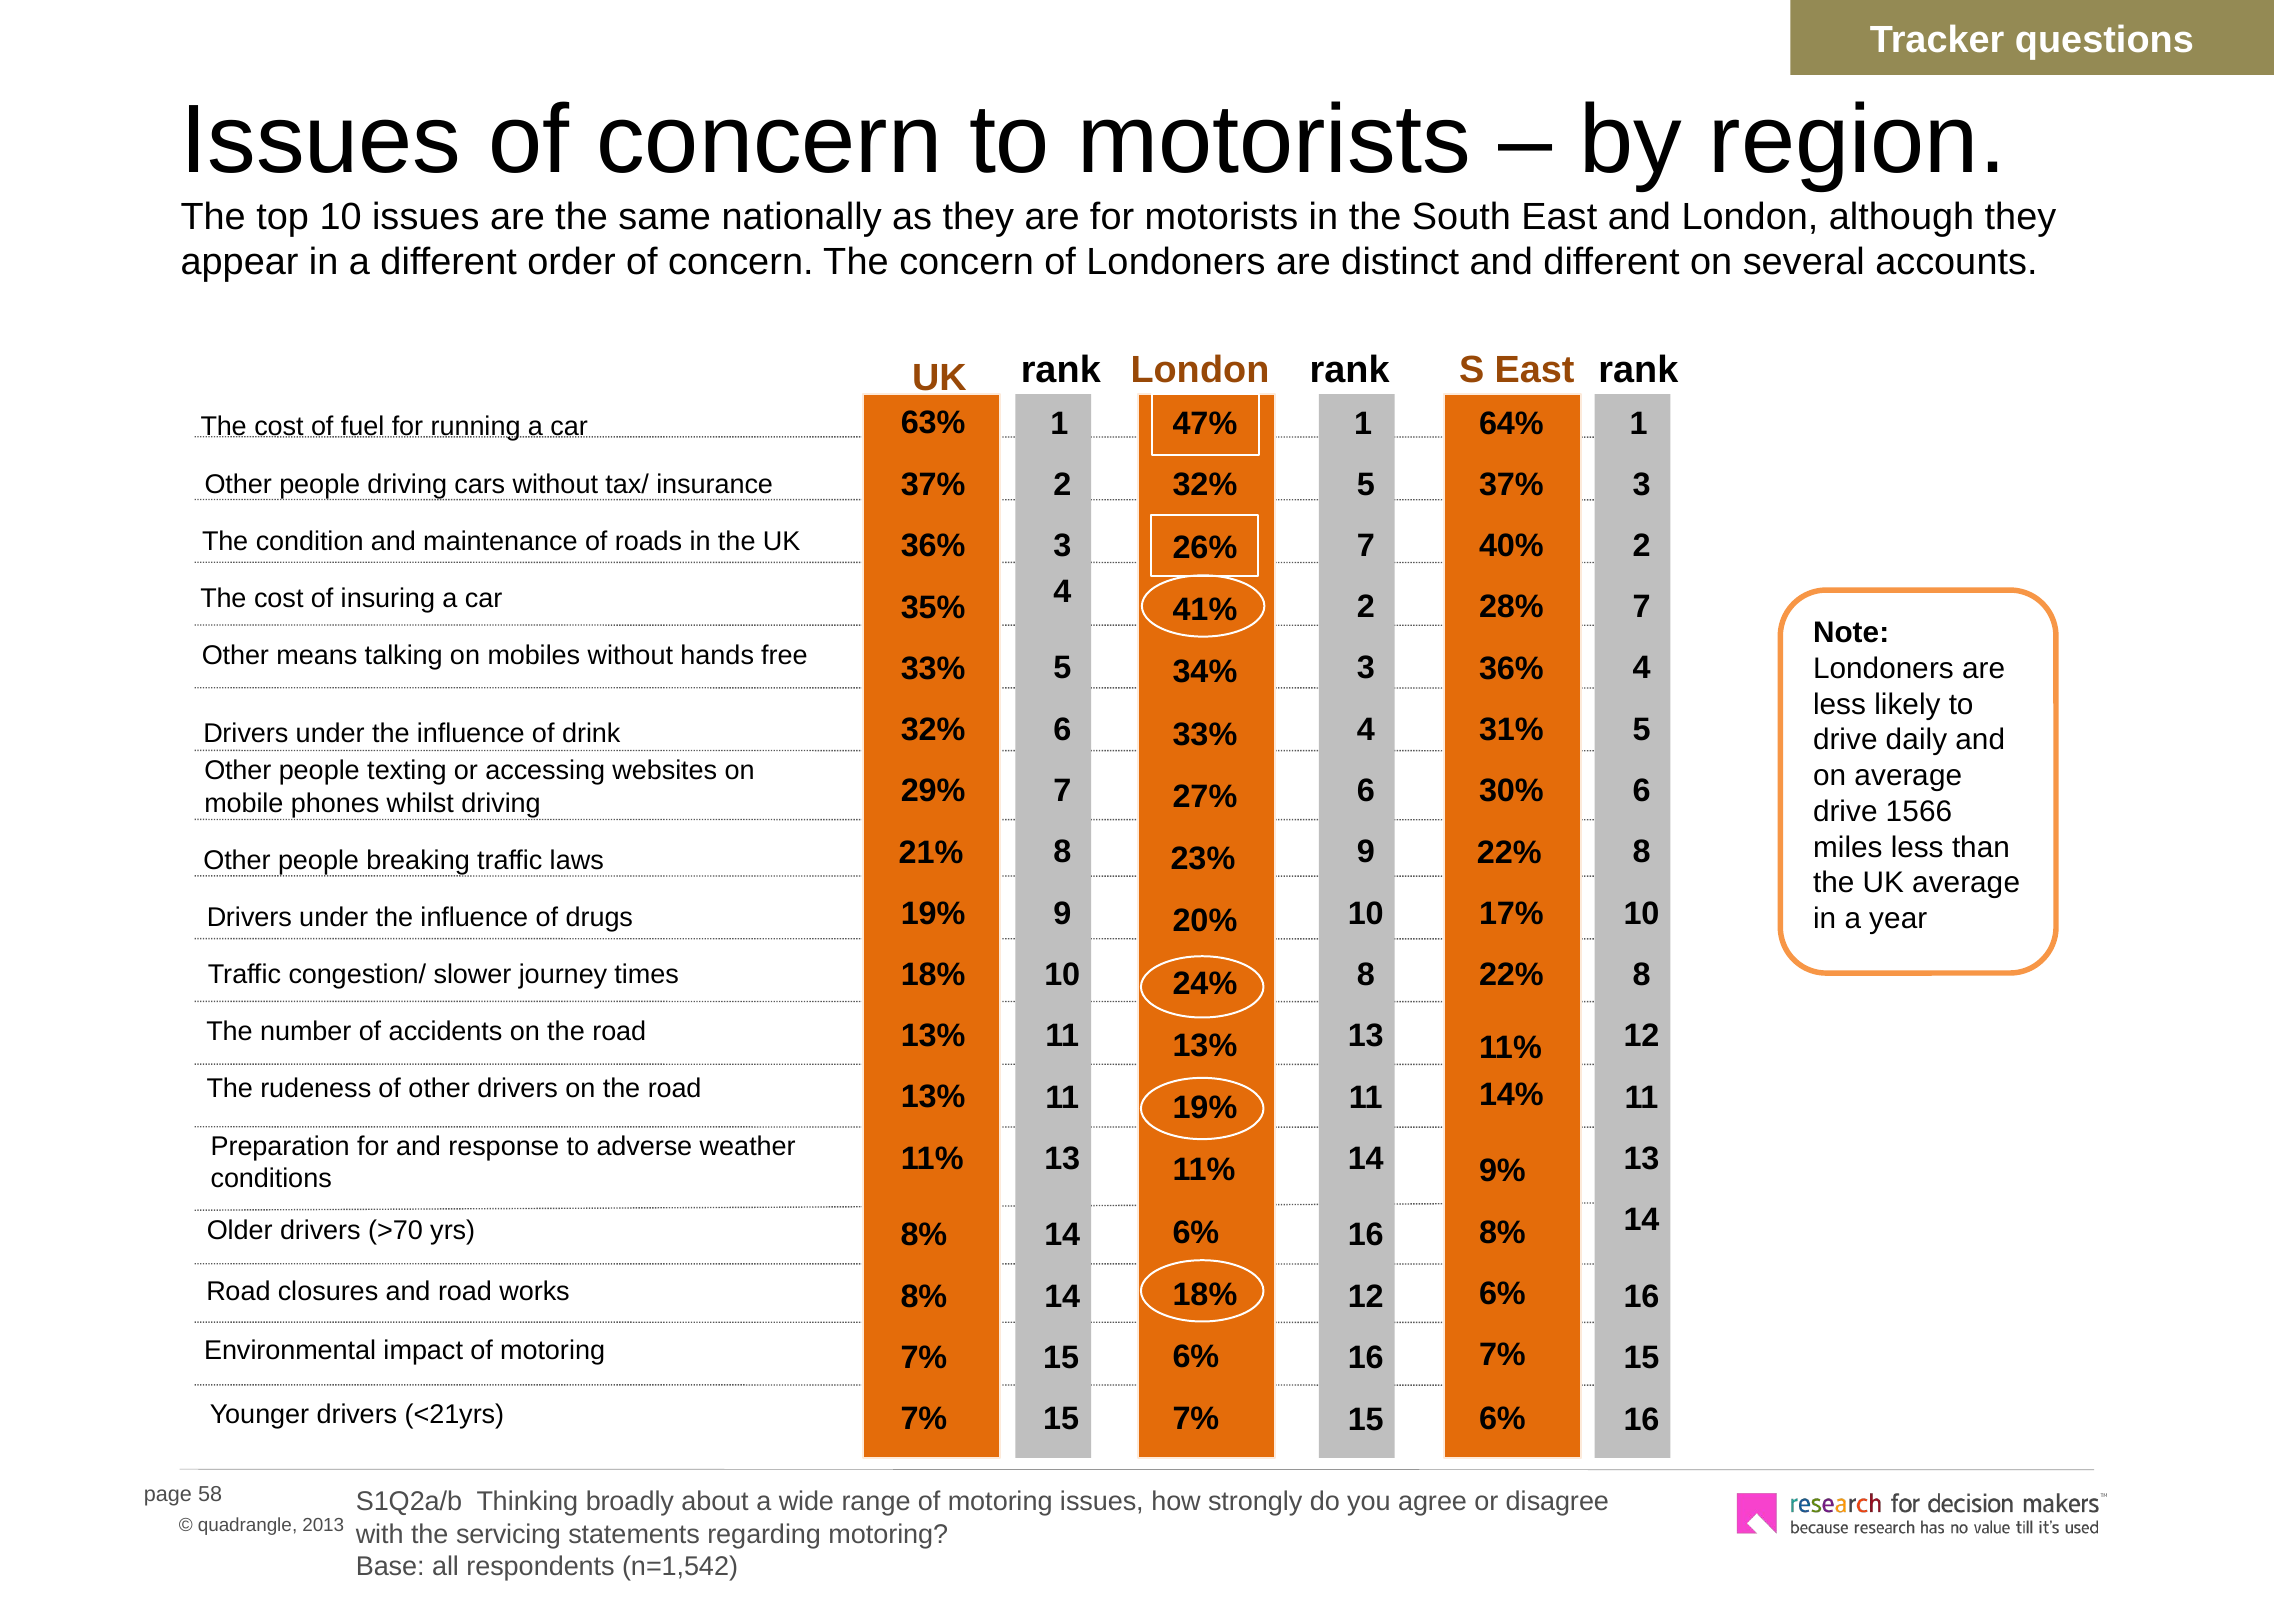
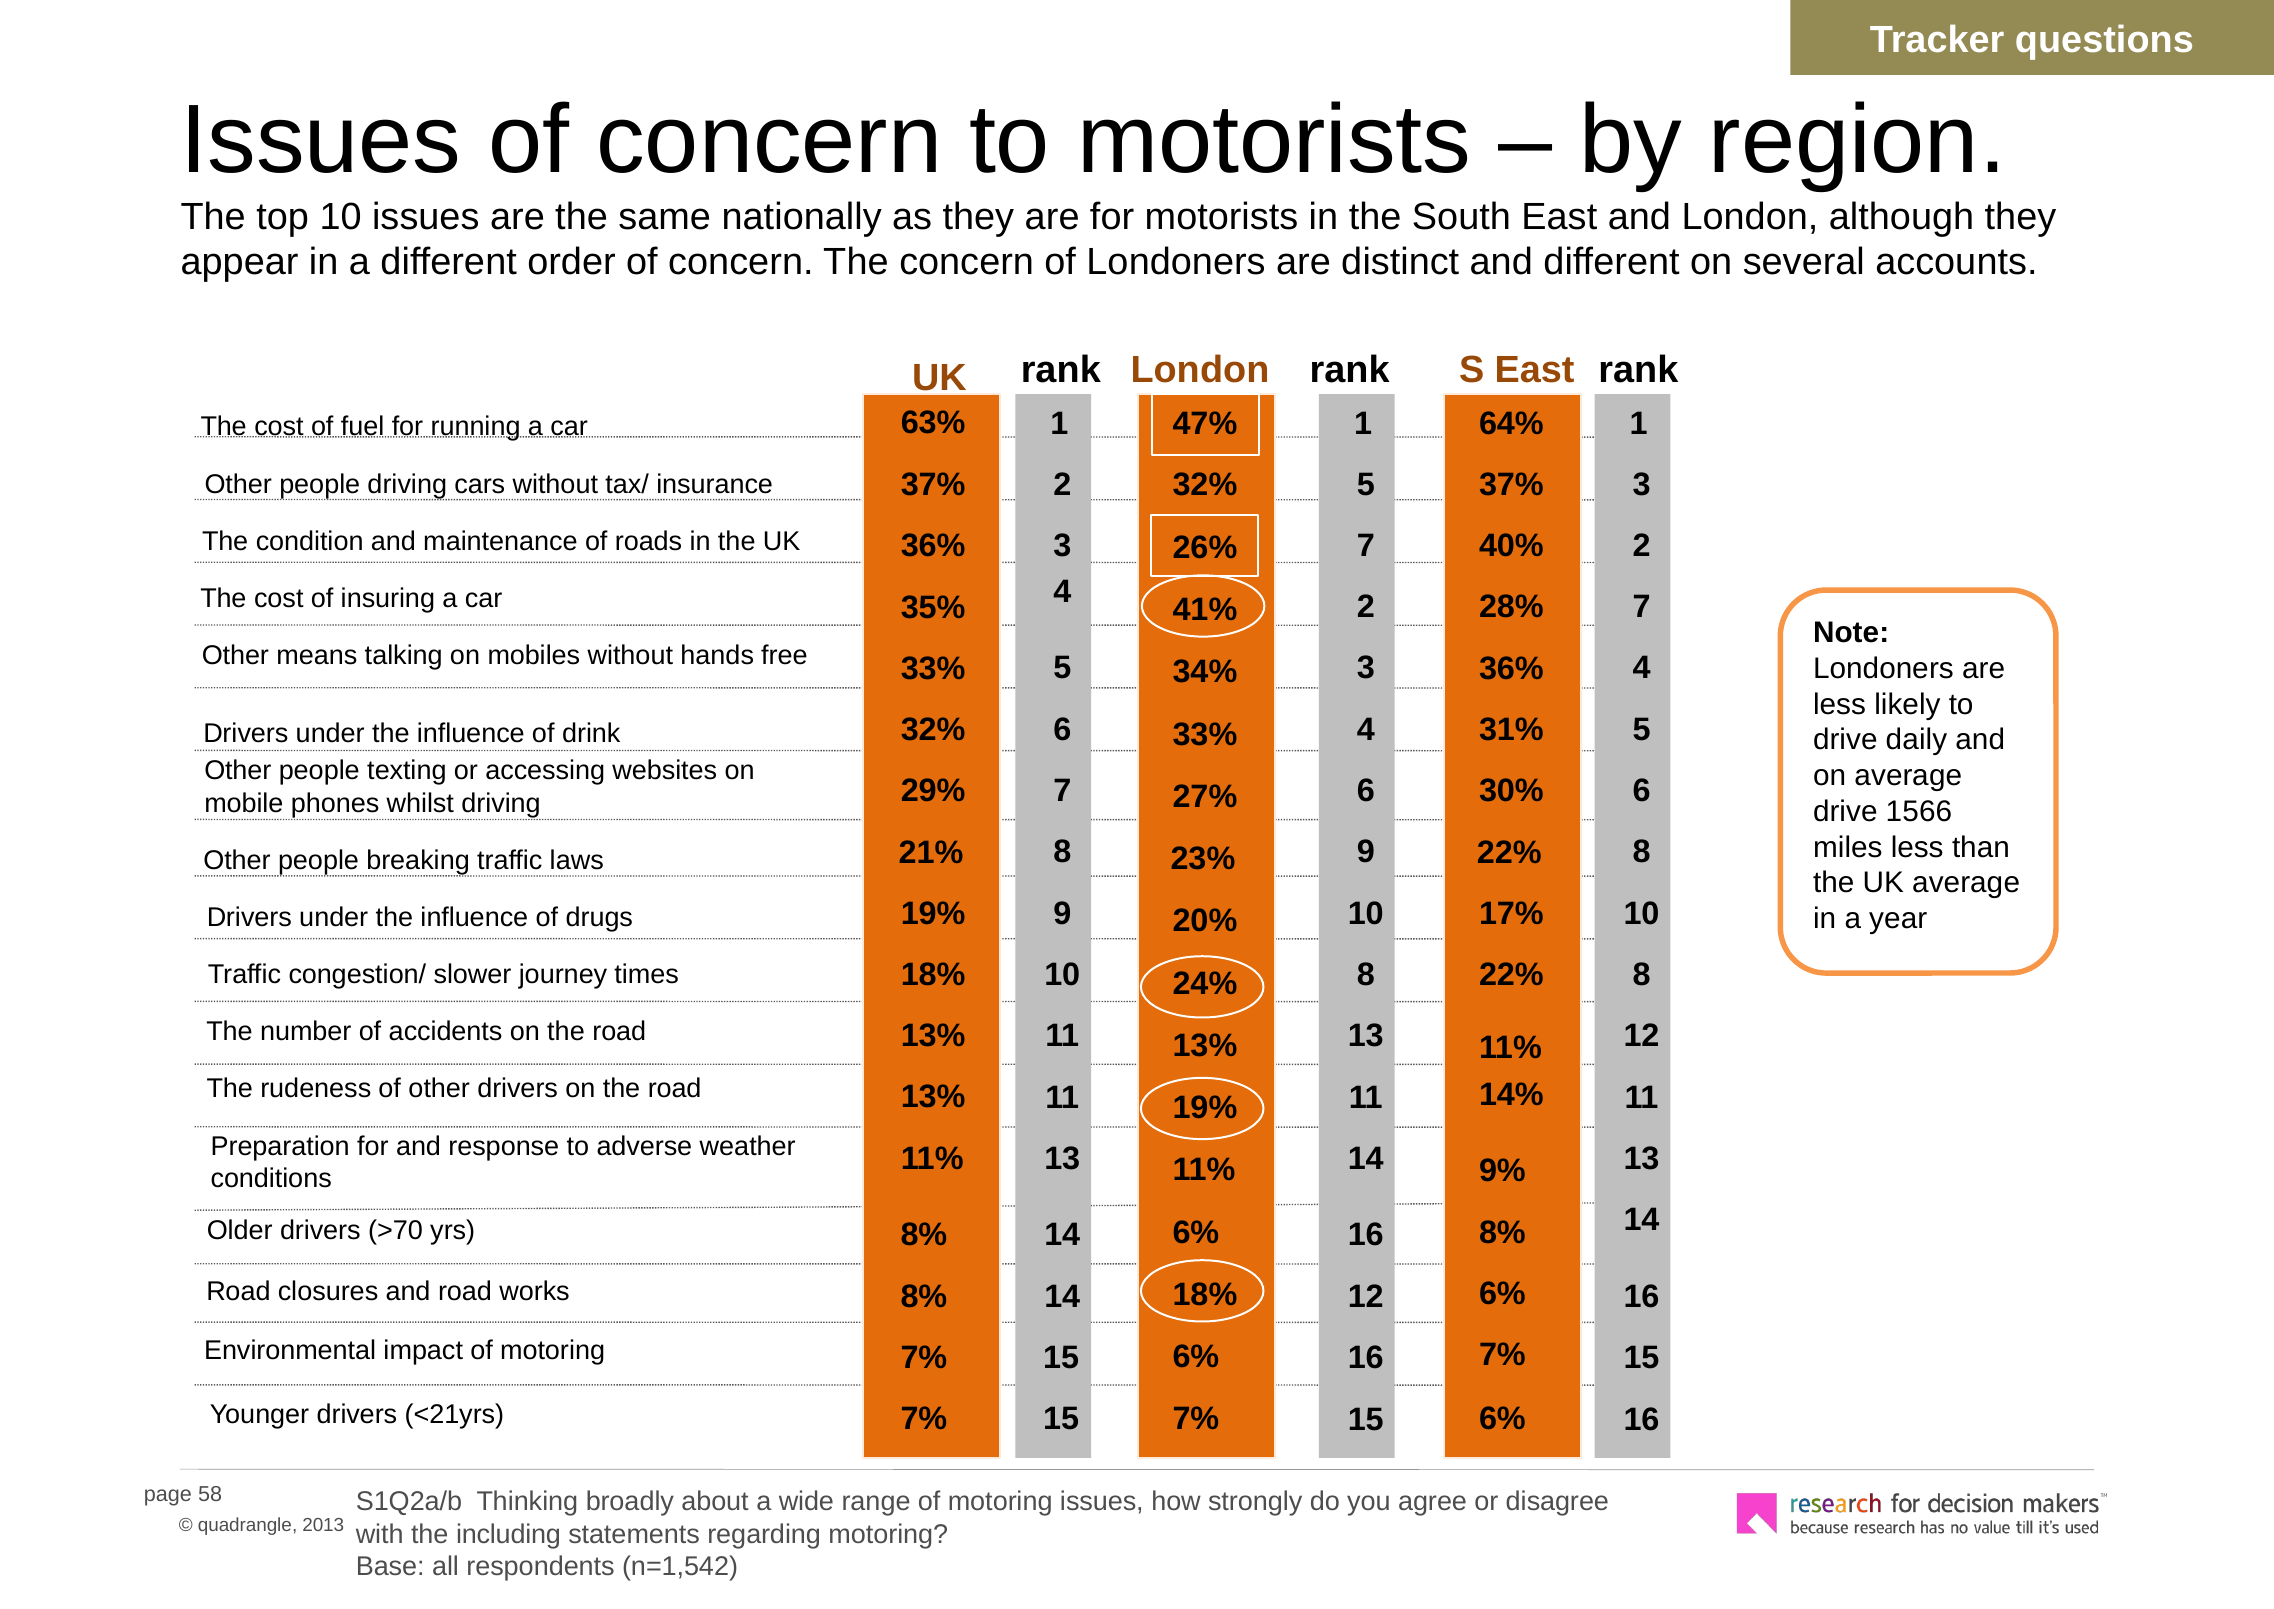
servicing: servicing -> including (508, 1534)
